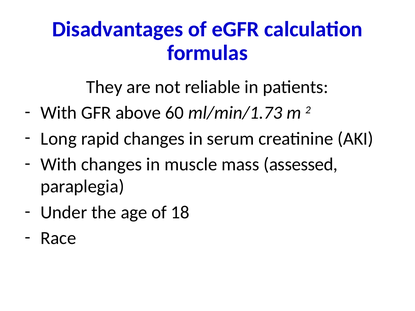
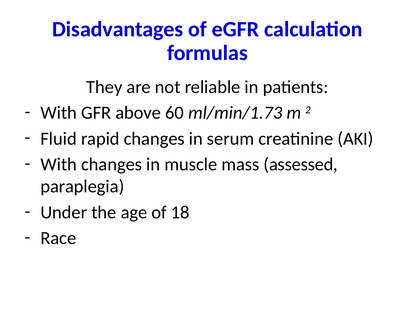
Long: Long -> Fluid (59, 139)
